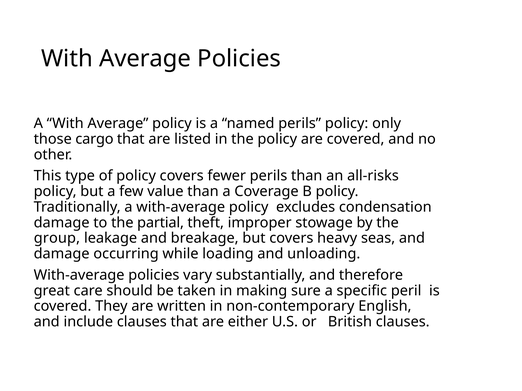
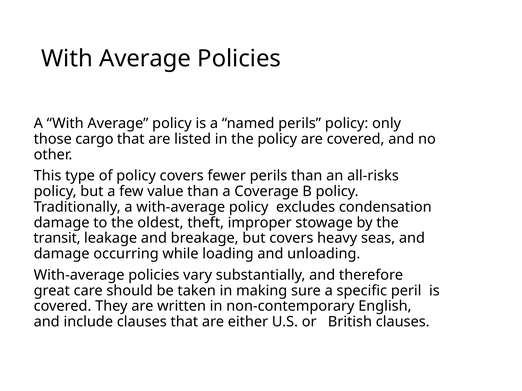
partial: partial -> oldest (160, 223)
group: group -> transit (57, 239)
